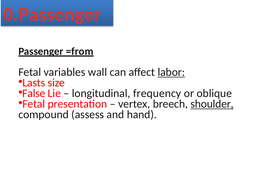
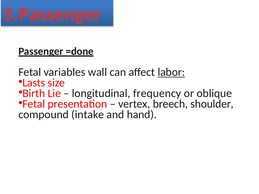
0.Passenger: 0.Passenger -> 5.Passenger (52, 14)
=from: =from -> =done (80, 51)
False: False -> Birth (34, 93)
shoulder underline: present -> none (212, 104)
assess: assess -> intake (88, 115)
